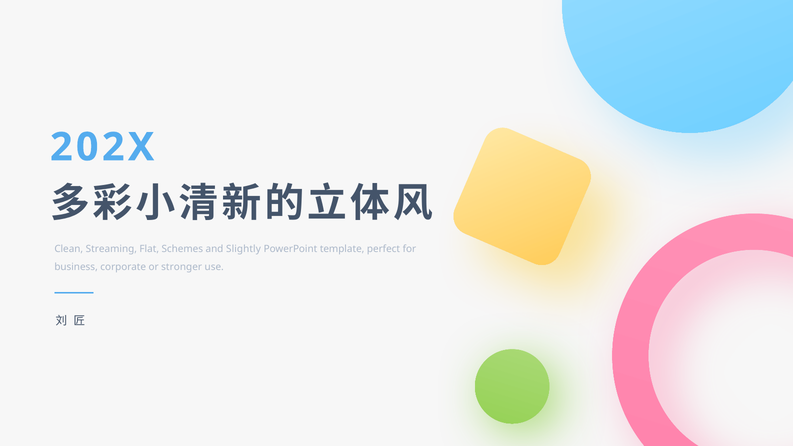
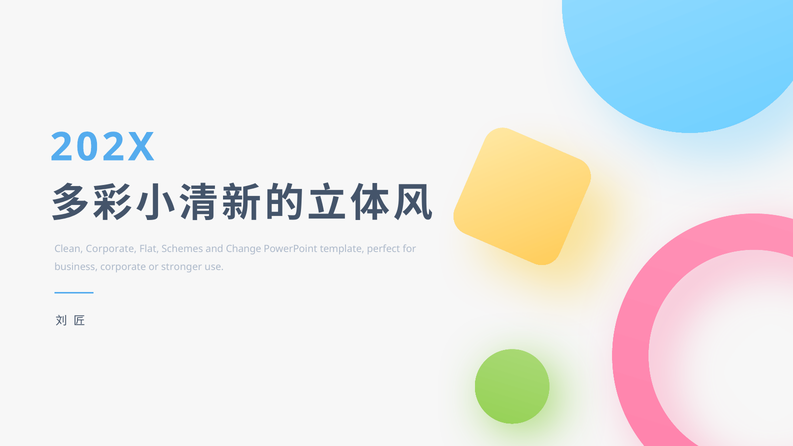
Clean Streaming: Streaming -> Corporate (111, 249)
Slightly: Slightly -> Change (244, 249)
